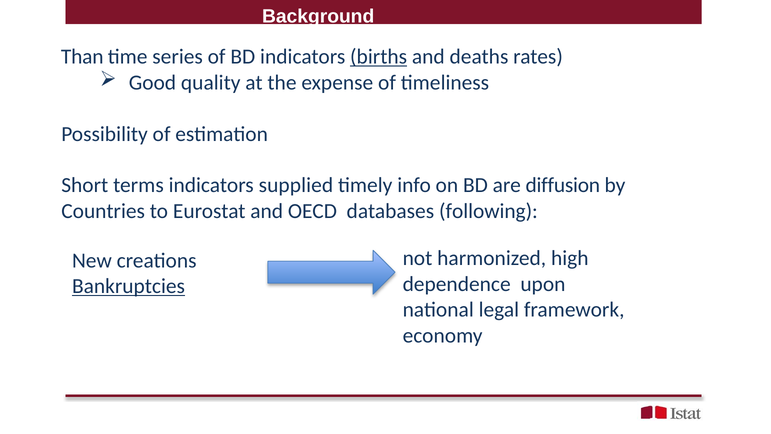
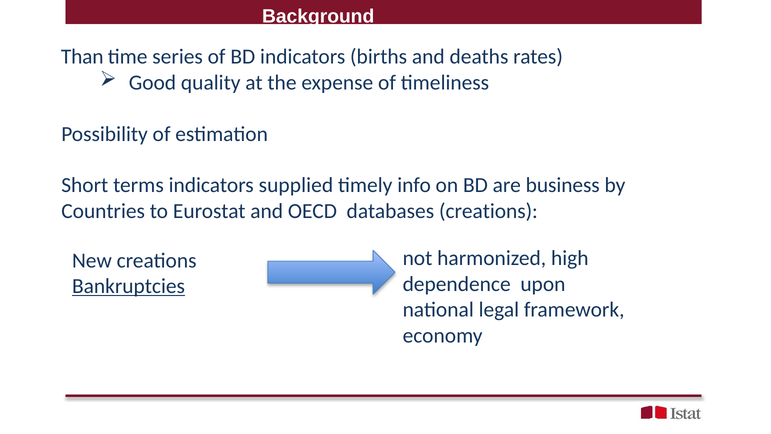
births underline: present -> none (379, 57)
diffusion: diffusion -> business (563, 185)
databases following: following -> creations (488, 211)
